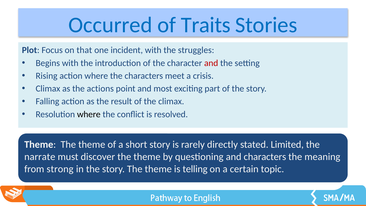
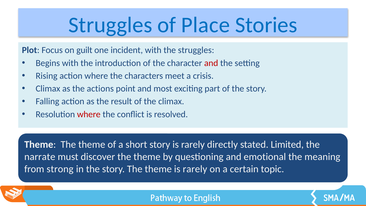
Occurred: Occurred -> Struggles (110, 25)
Traits: Traits -> Place (205, 25)
that: that -> guilt (84, 50)
where colour: black -> red (89, 114)
and characters: characters -> emotional (265, 157)
theme is telling: telling -> rarely (195, 169)
